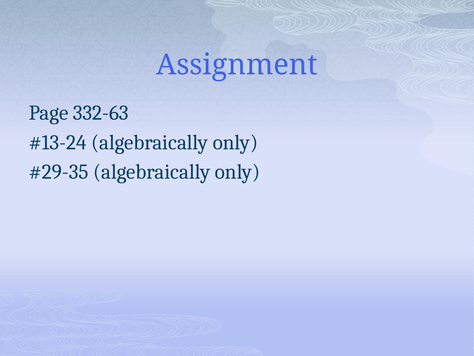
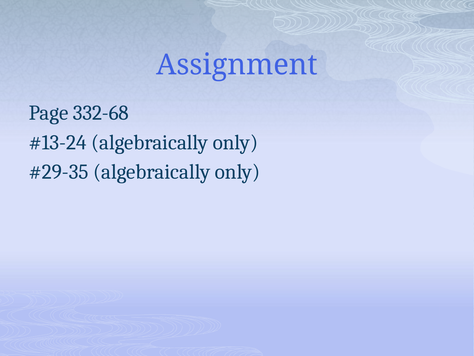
332-63: 332-63 -> 332-68 (101, 113)
